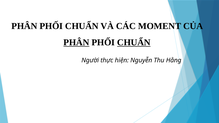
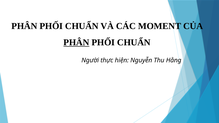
CHUẨN underline: present -> none (134, 43)
